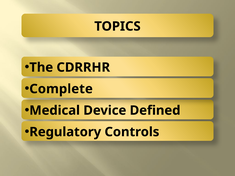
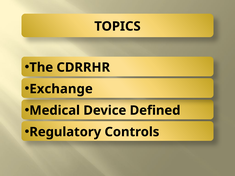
Complete: Complete -> Exchange (61, 89)
